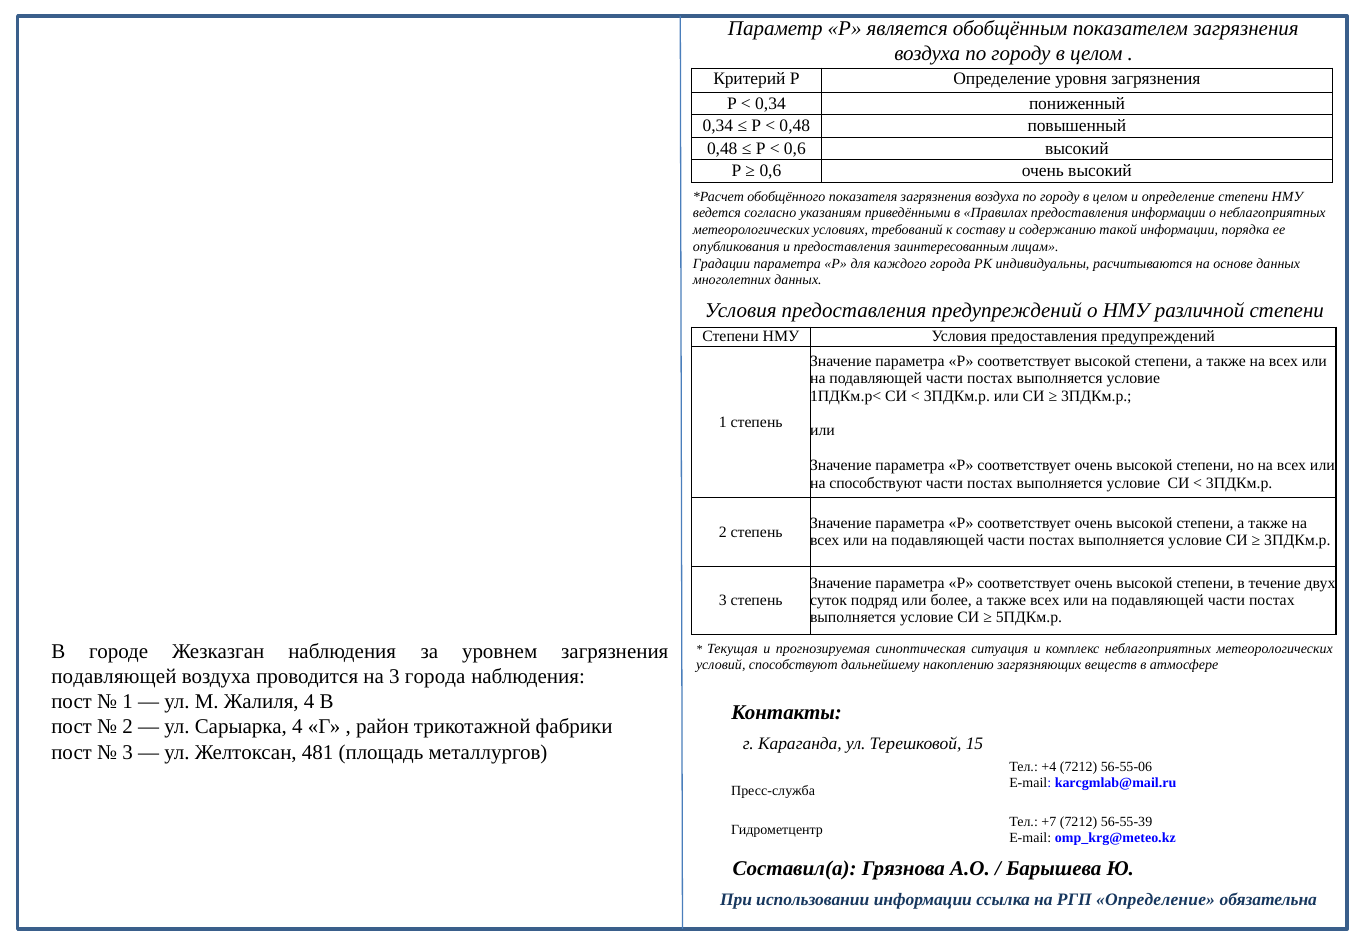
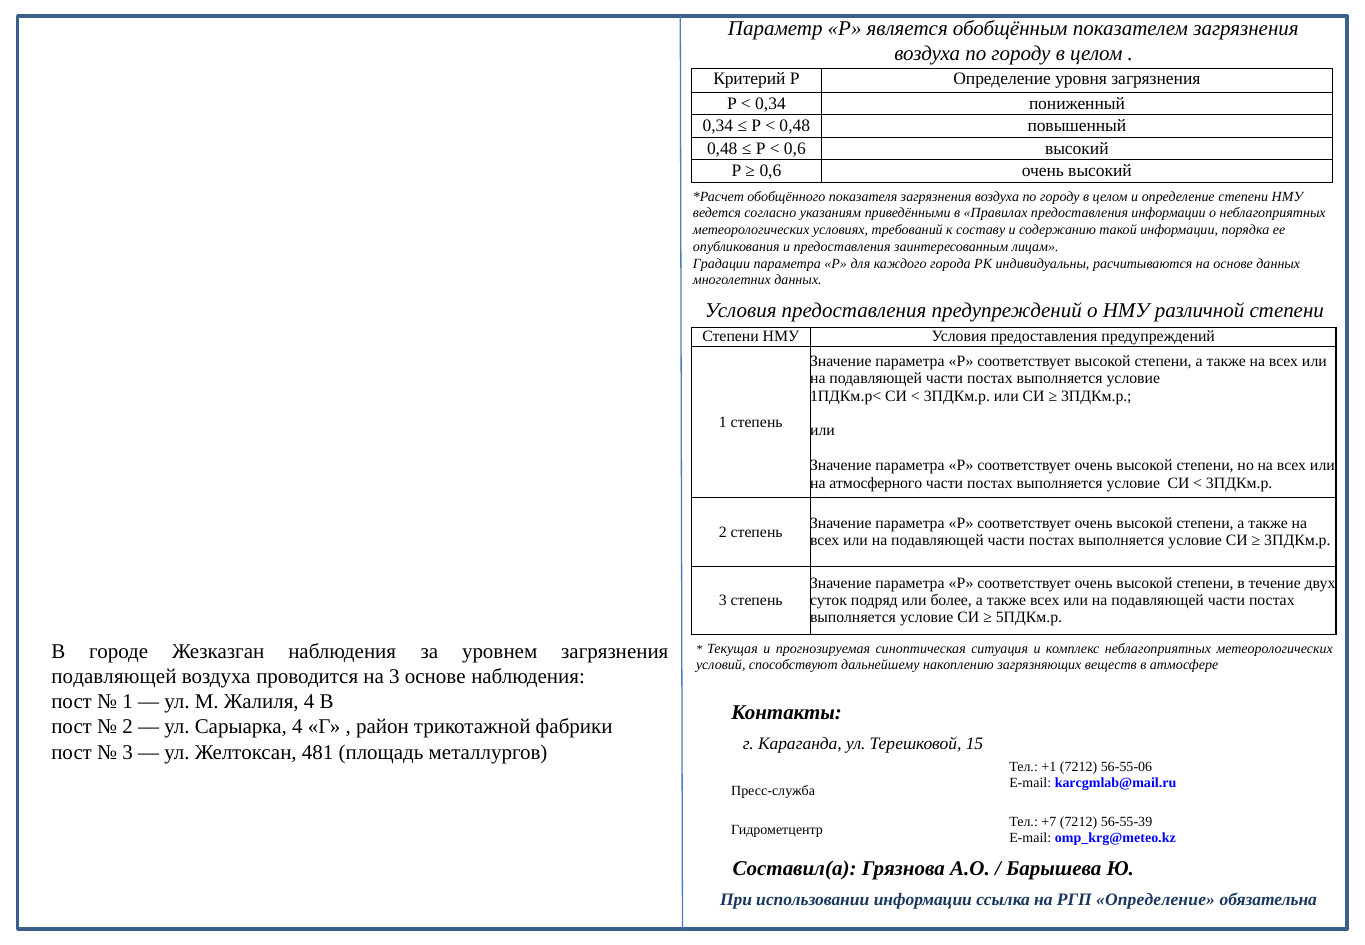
на способствуют: способствуют -> атмосферного (876, 483)
3 города: города -> основе (435, 677)
+4: +4 -> +1 (1049, 767)
